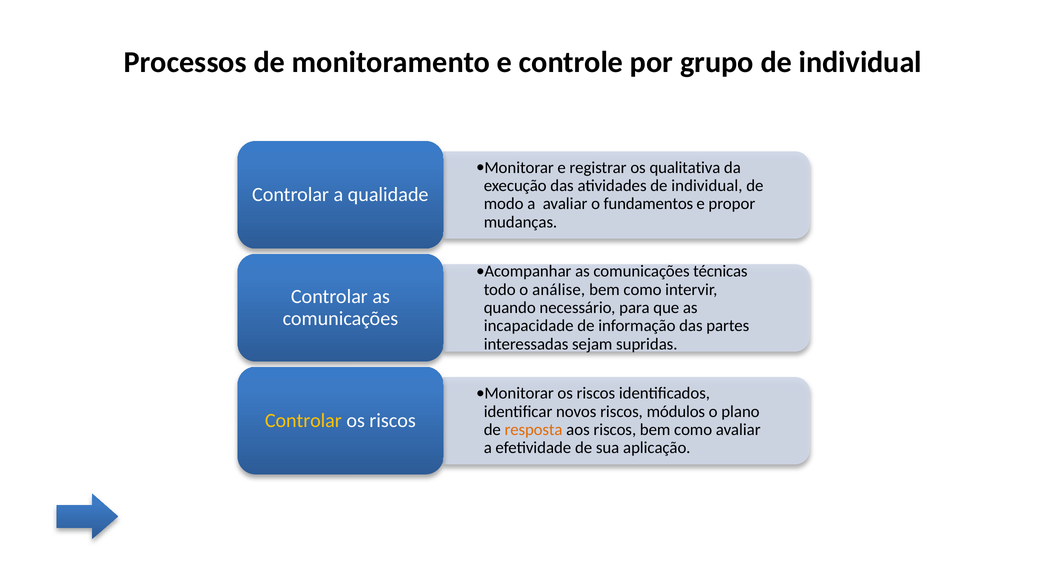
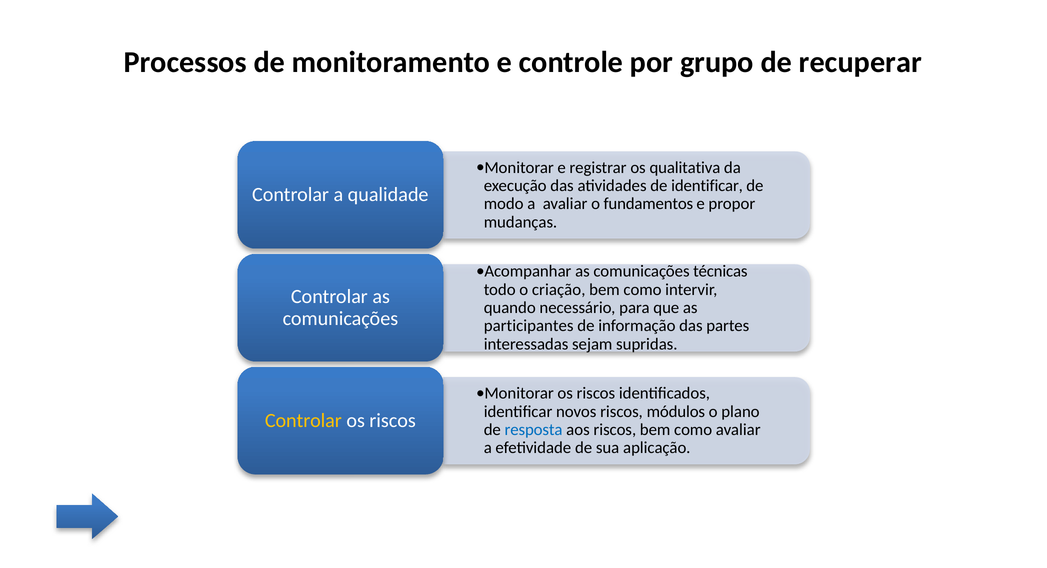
grupo de individual: individual -> recuperar (860, 62)
atividades de individual: individual -> identificar (707, 186)
análise: análise -> criação (559, 289)
incapacidade: incapacidade -> participantes (529, 326)
resposta colour: orange -> blue (534, 429)
